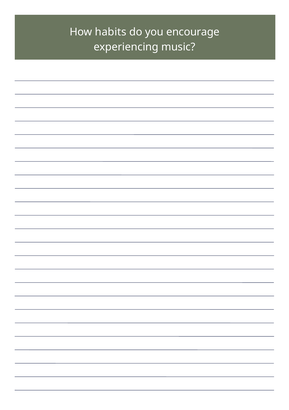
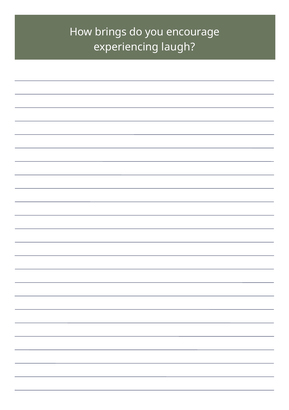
habits: habits -> brings (111, 32)
music: music -> laugh (178, 47)
